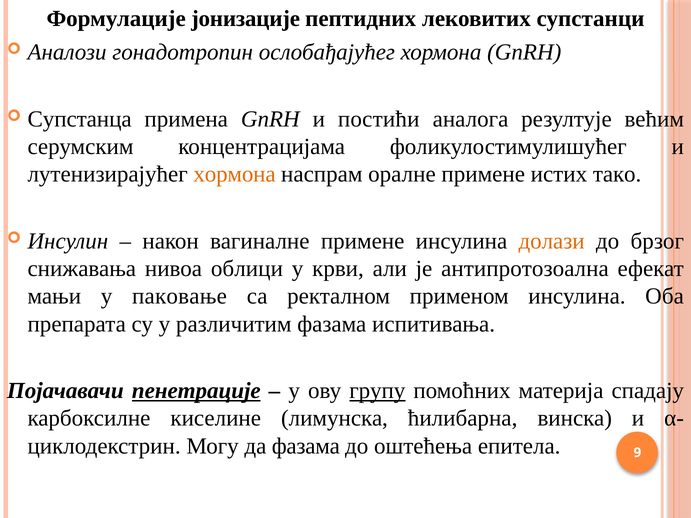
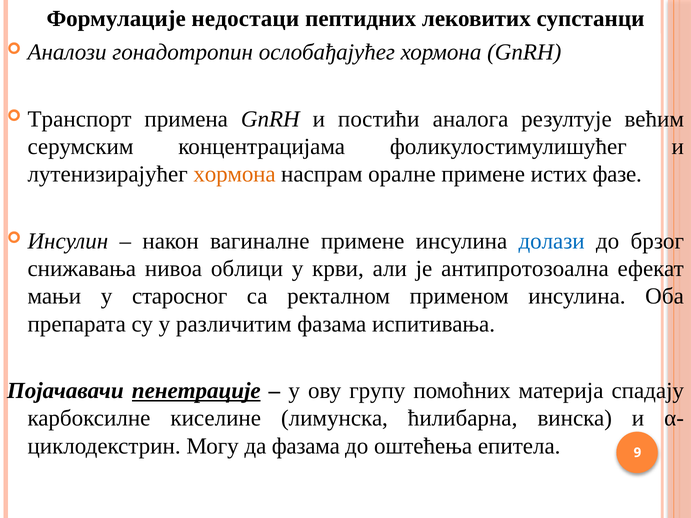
јонизације: јонизације -> недостаци (245, 19)
Супстанца: Супстанца -> Транспорт (80, 119)
тако: тако -> фазе (617, 174)
долази colour: orange -> blue (552, 241)
паковање: паковање -> старосног (180, 296)
групу underline: present -> none (377, 391)
